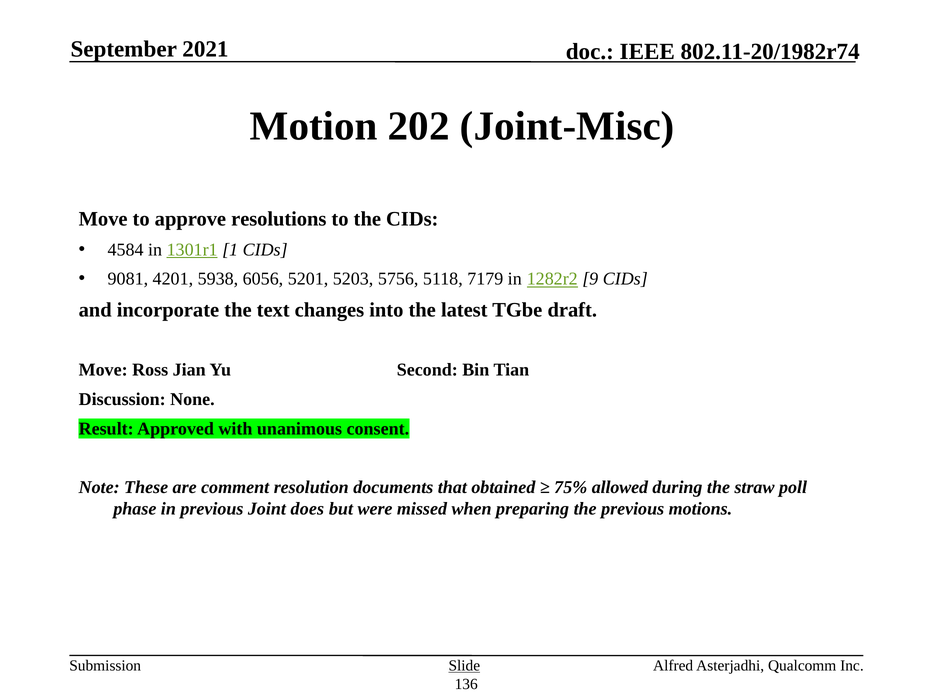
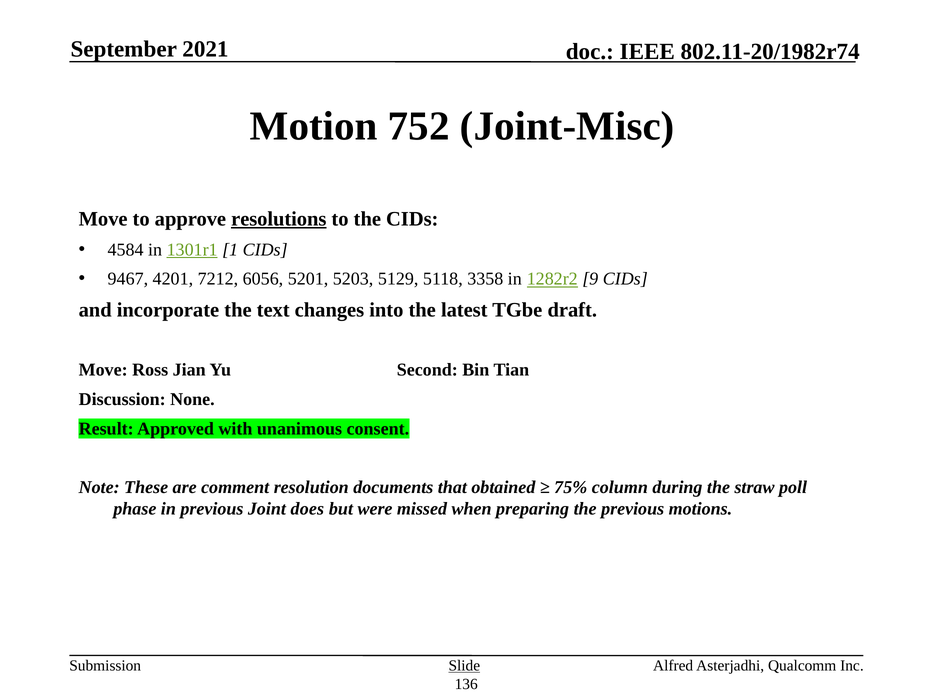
202: 202 -> 752 (419, 126)
resolutions underline: none -> present (279, 219)
9081: 9081 -> 9467 (128, 279)
5938: 5938 -> 7212 (218, 279)
5756: 5756 -> 5129 (398, 279)
7179: 7179 -> 3358 (485, 279)
allowed: allowed -> column (620, 487)
